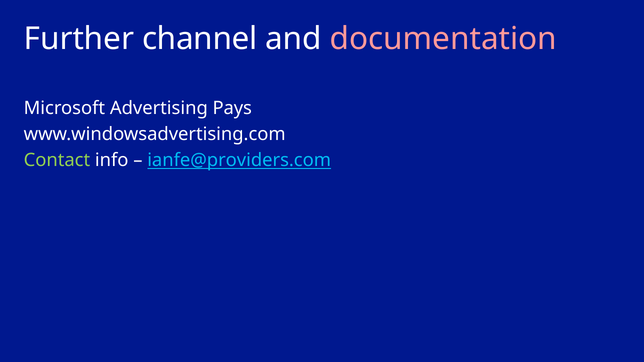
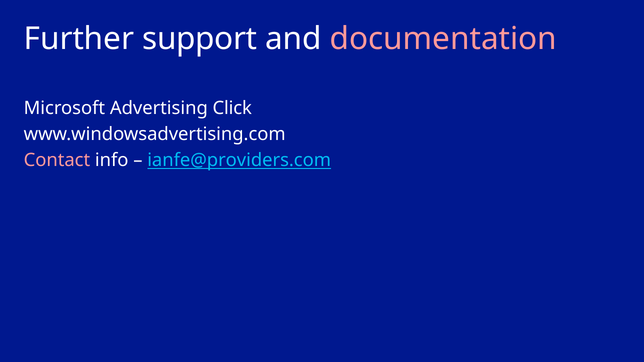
channel: channel -> support (200, 39)
Pays: Pays -> Click (232, 108)
Contact colour: light green -> pink (57, 160)
